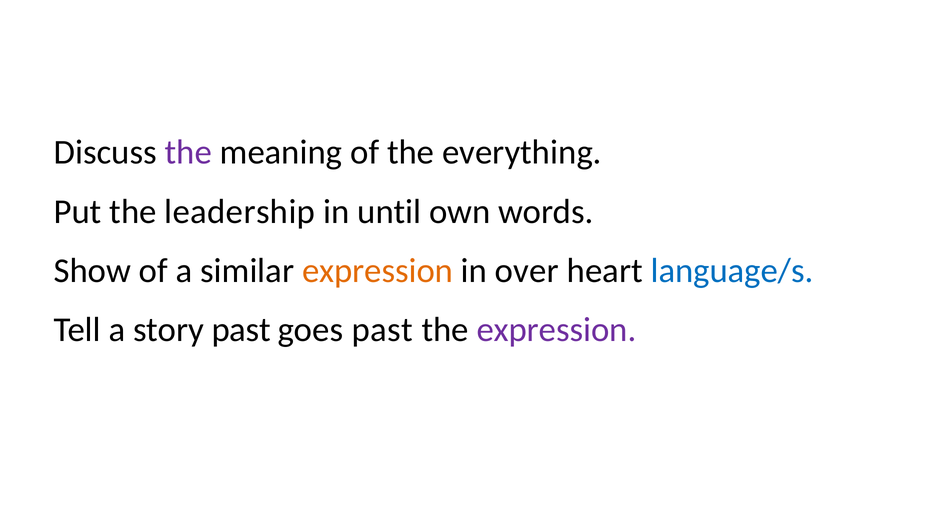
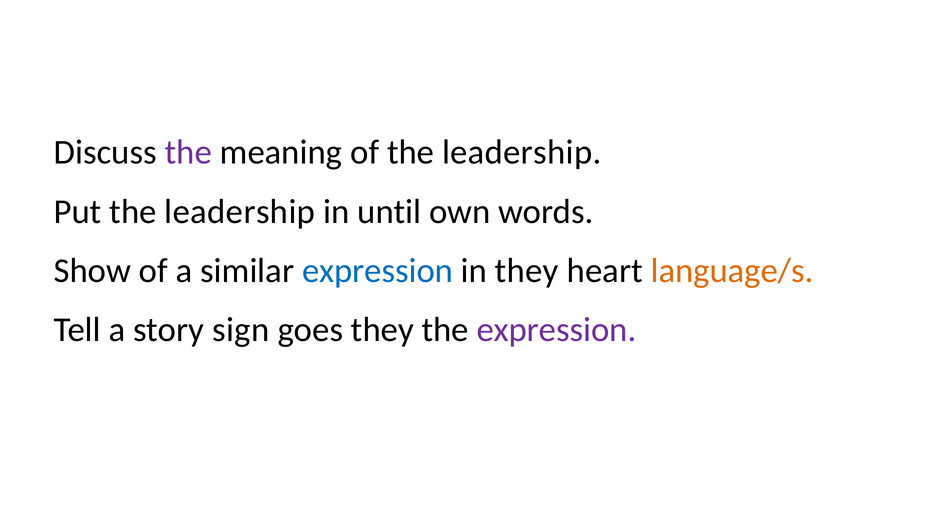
of the everything: everything -> leadership (522, 152)
expression colour: orange -> blue (378, 271)
in over: over -> they (527, 271)
language/s colour: blue -> orange (732, 271)
story past: past -> sign (241, 330)
goes past: past -> they (382, 330)
